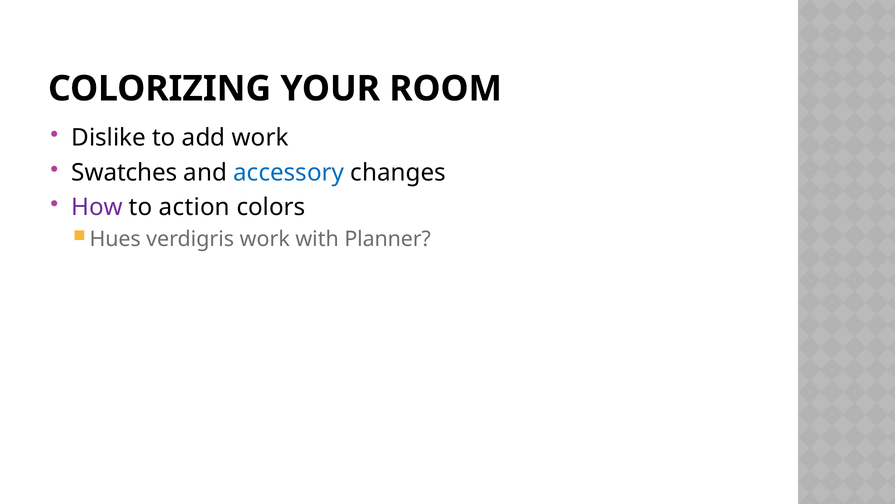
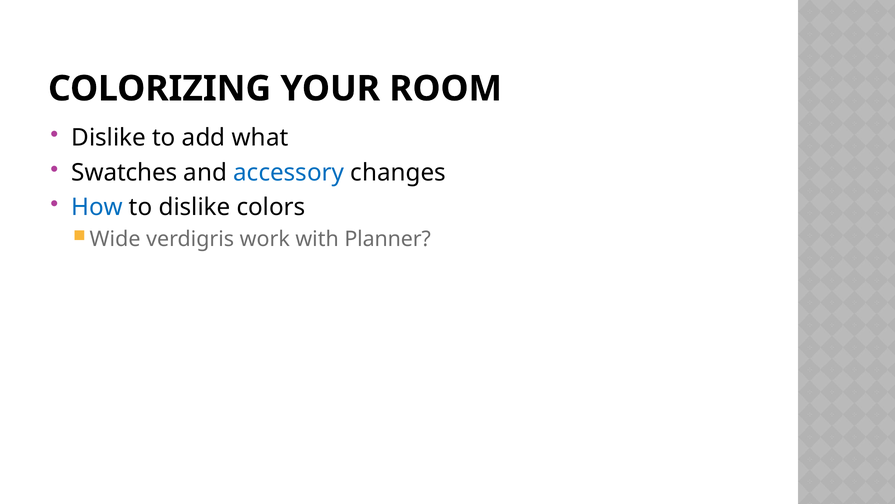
add work: work -> what (260, 138)
How colour: purple -> blue (97, 207)
to action: action -> dislike (194, 207)
Hues: Hues -> Wide (115, 239)
